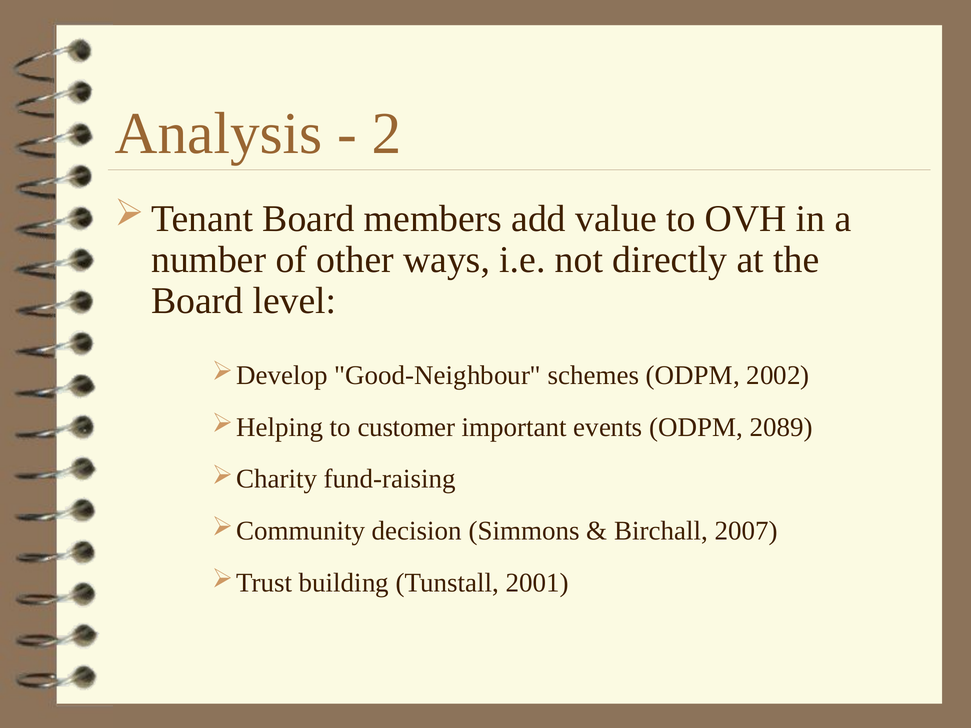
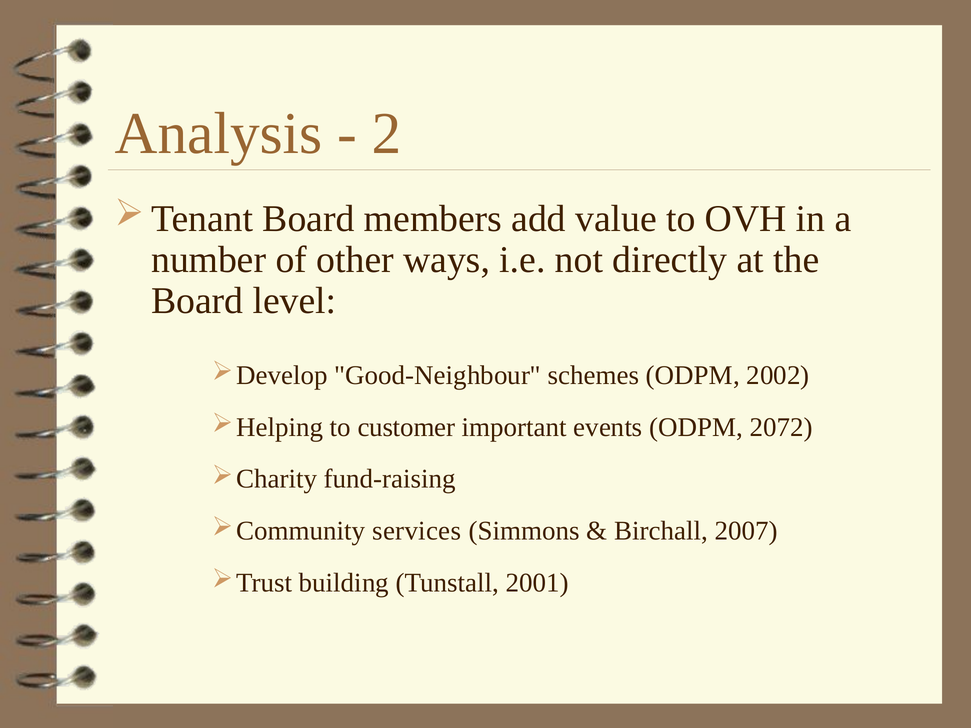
2089: 2089 -> 2072 (781, 427)
decision: decision -> services (417, 531)
